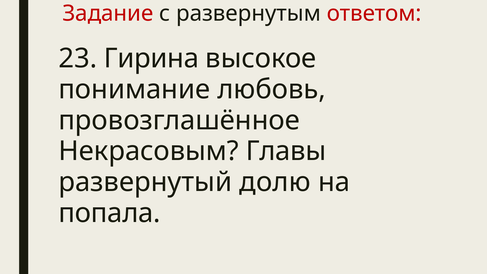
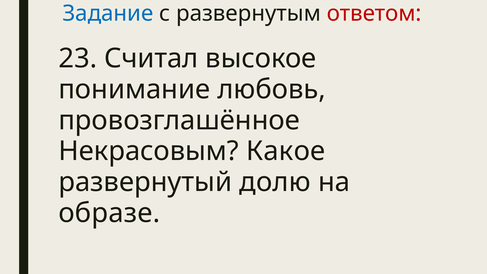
Задание colour: red -> blue (108, 14)
Гирина: Гирина -> Считал (151, 59)
Главы: Главы -> Какое (286, 151)
попала: попала -> образе (109, 213)
